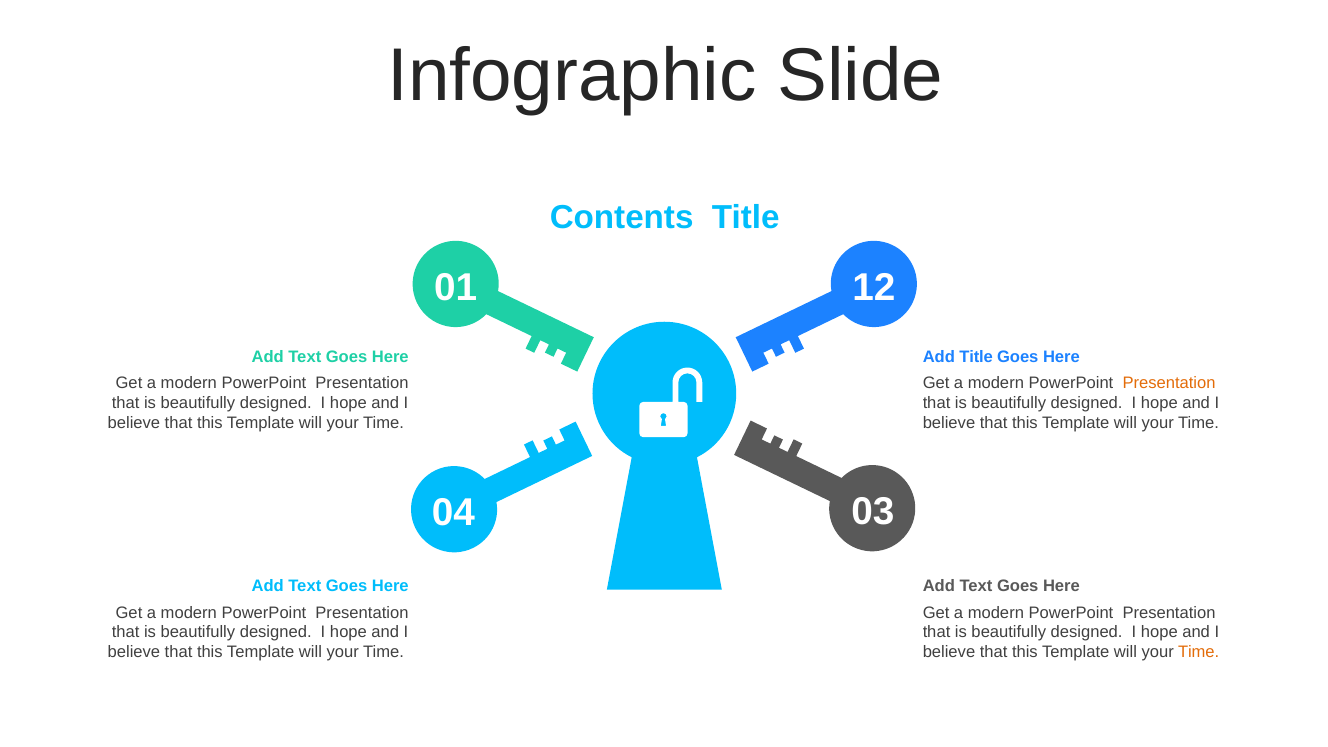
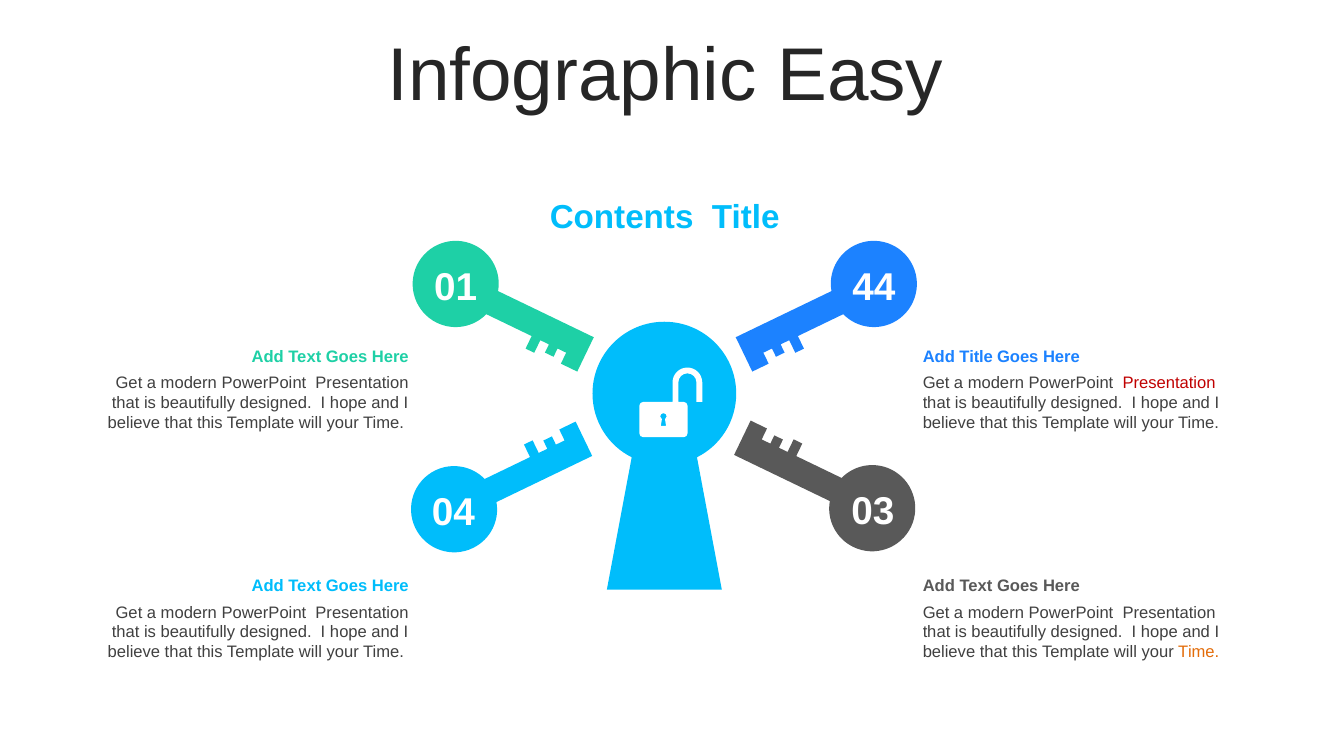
Slide: Slide -> Easy (860, 76)
12: 12 -> 44 (874, 288)
Presentation colour: orange -> red (1169, 383)
